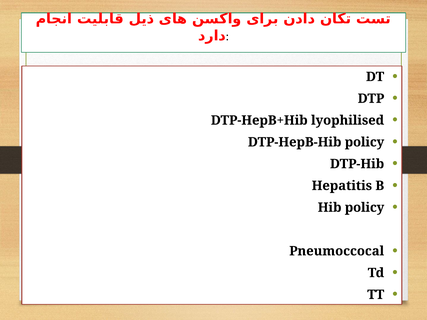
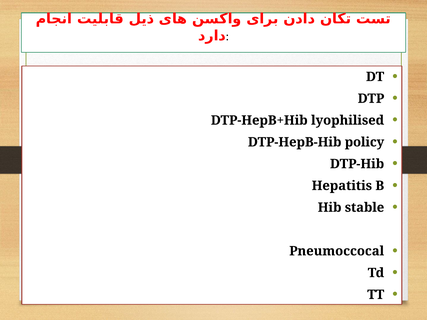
Hib policy: policy -> stable (365, 208)
